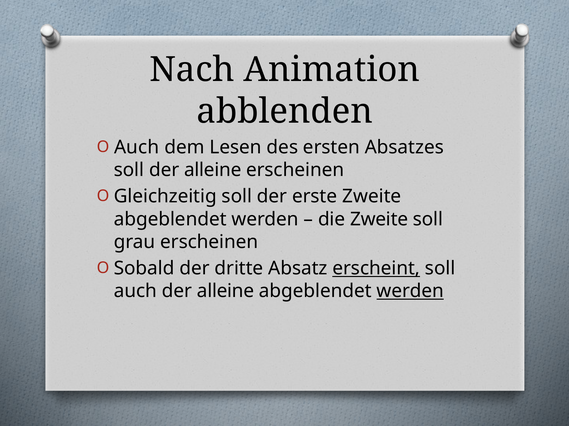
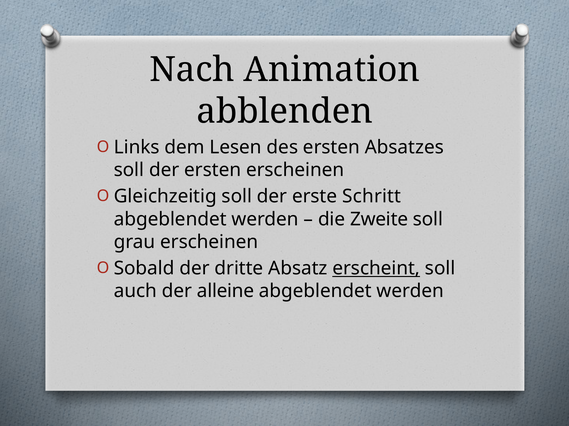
Auch: Auch -> Links (137, 147)
soll der alleine: alleine -> ersten (213, 170)
erste Zweite: Zweite -> Schritt (372, 197)
werden underline: present -> none (410, 292)
